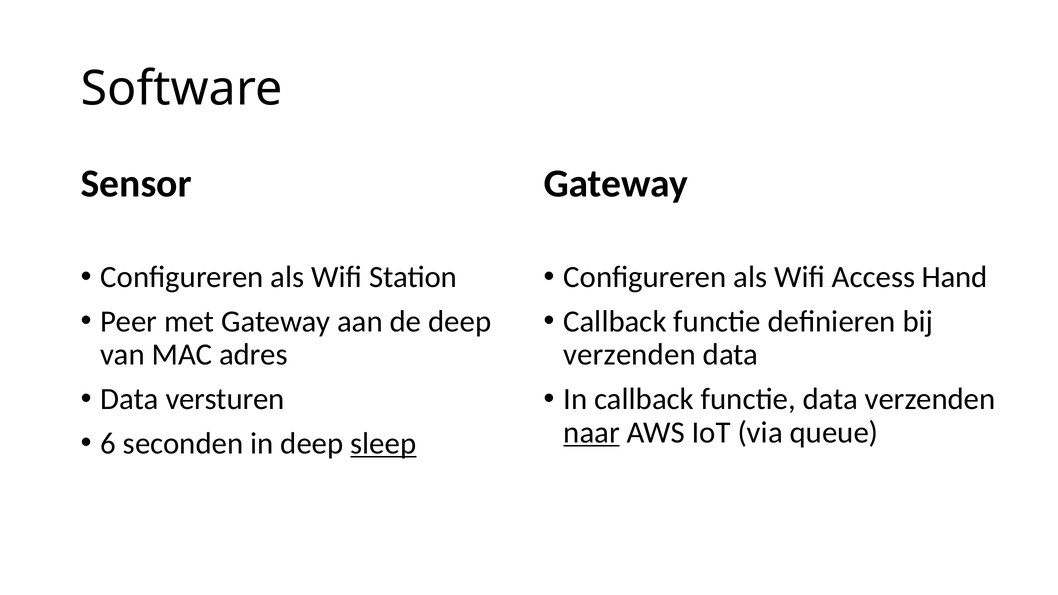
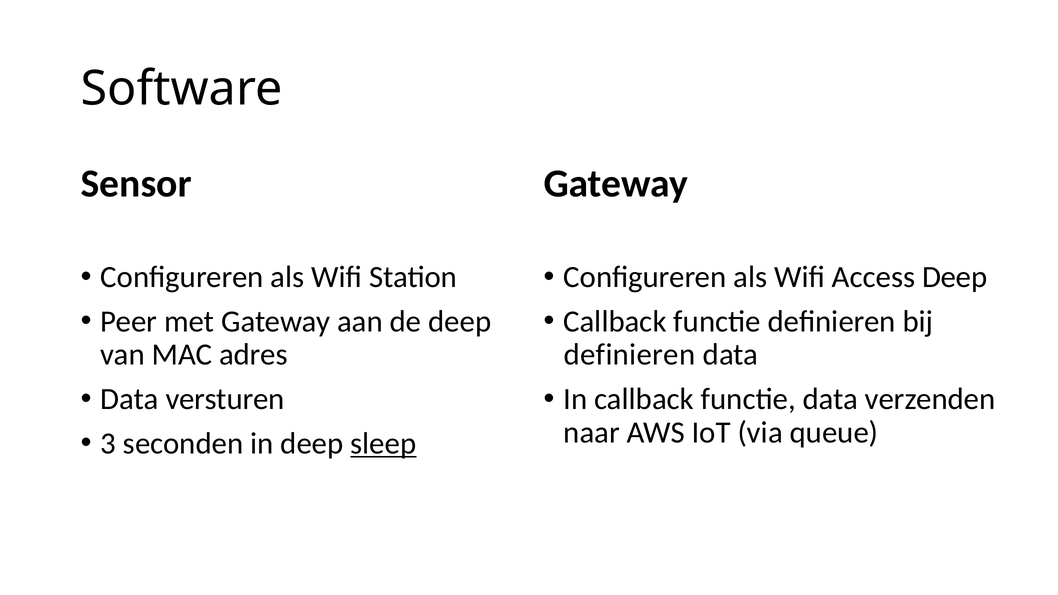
Access Hand: Hand -> Deep (955, 277)
verzenden: verzenden -> definieren (629, 355)
naar underline: present -> none (592, 433)
6: 6 -> 3 (108, 444)
